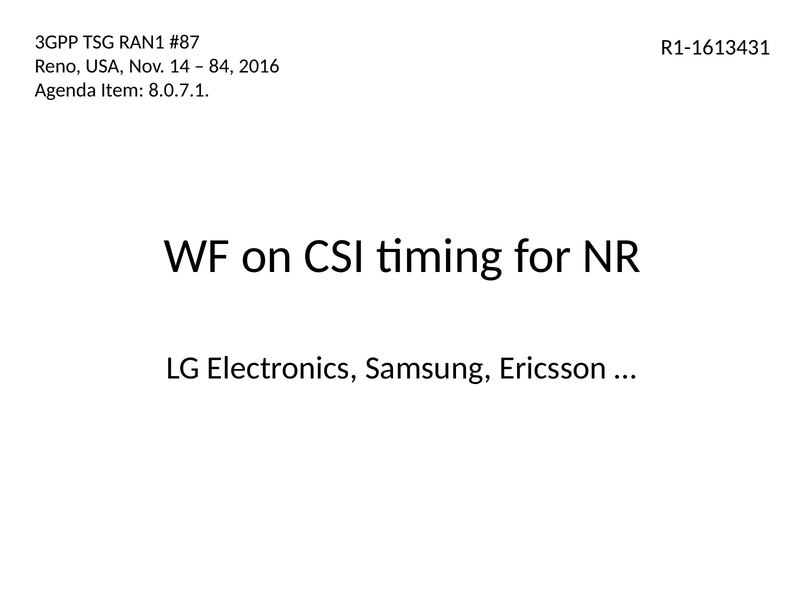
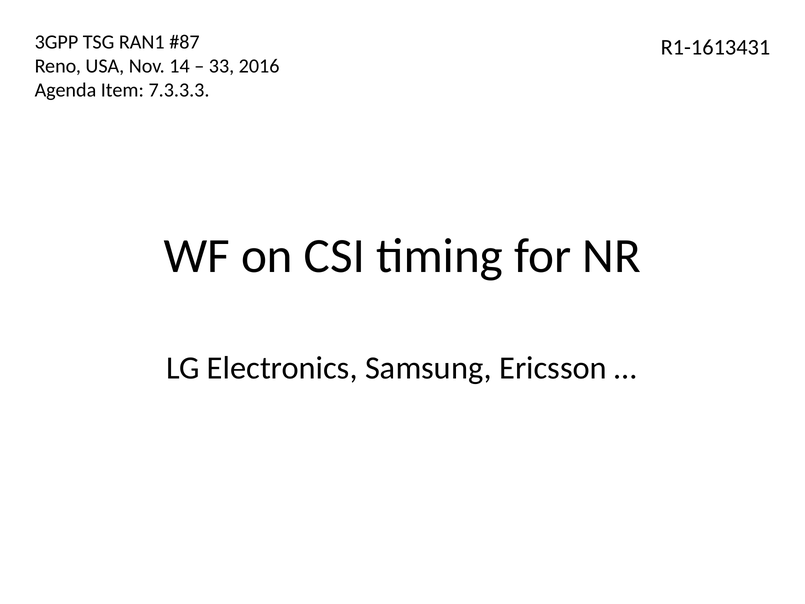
84: 84 -> 33 (222, 66)
8.0.7.1: 8.0.7.1 -> 7.3.3.3 (179, 90)
